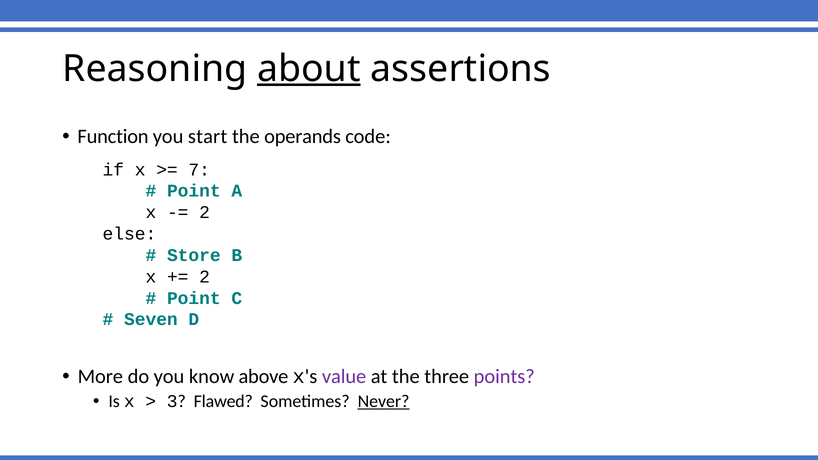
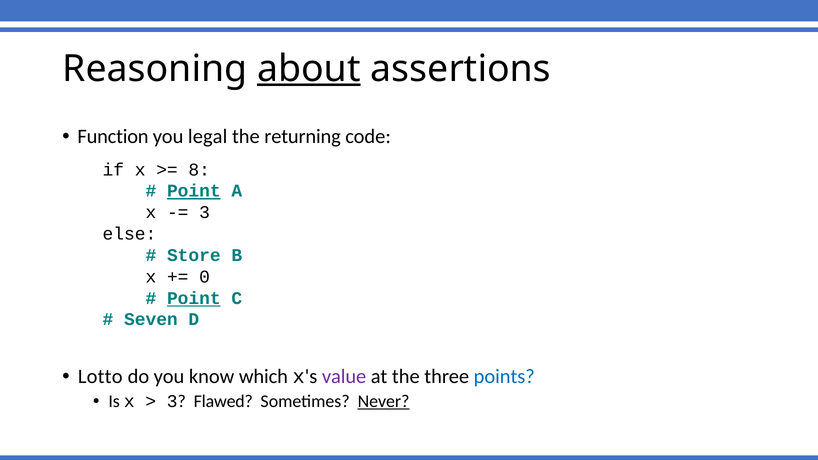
start: start -> legal (208, 136)
operands: operands -> returning (303, 136)
7: 7 -> 8 (199, 170)
Point underline: none -> present (194, 191)
2: 2 -> 3 (205, 213)
2: 2 -> 0 (205, 277)
Point underline: none -> present (194, 298)
More: More -> Lotto (100, 377)
above: above -> which (263, 377)
points colour: purple -> blue (504, 377)
